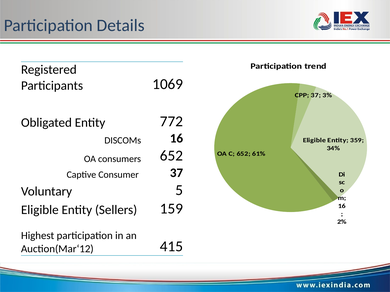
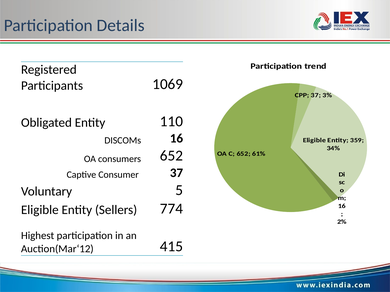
772: 772 -> 110 (172, 121)
159: 159 -> 774 (172, 209)
